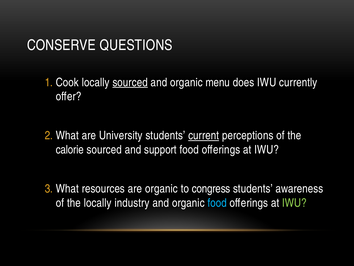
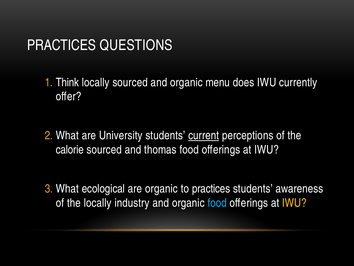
CONSERVE: CONSERVE -> PRACTICES (61, 45)
Cook: Cook -> Think (67, 82)
sourced underline: present -> none (130, 82)
support: support -> thomas (160, 149)
resources: resources -> ecological (103, 188)
to congress: congress -> practices (211, 188)
IWU colour: light green -> yellow (294, 203)
